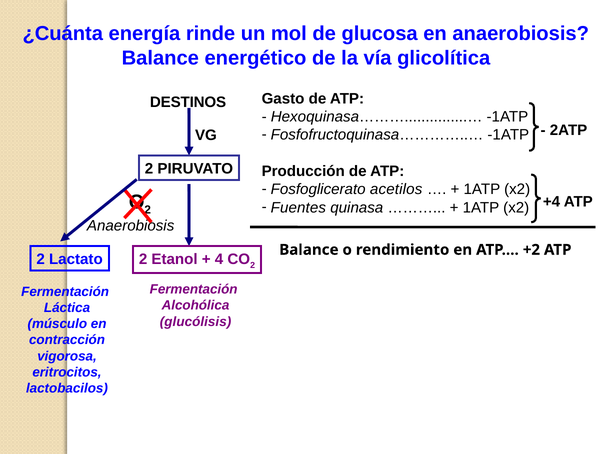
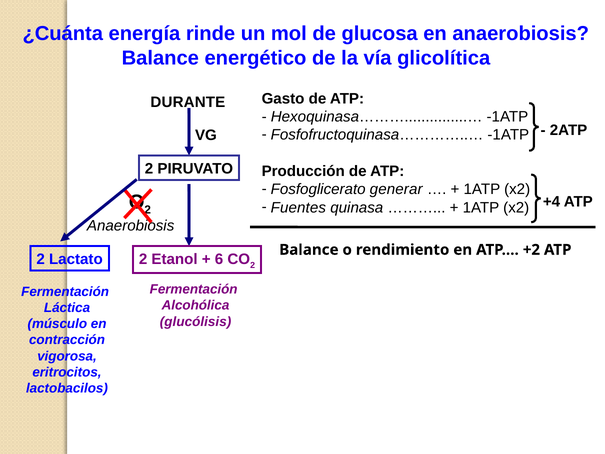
DESTINOS: DESTINOS -> DURANTE (188, 102)
acetilos: acetilos -> generar (396, 189)
4: 4 -> 6 (219, 259)
